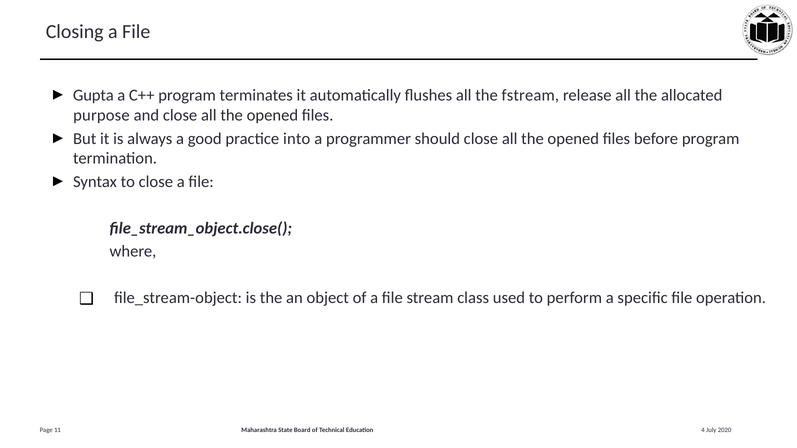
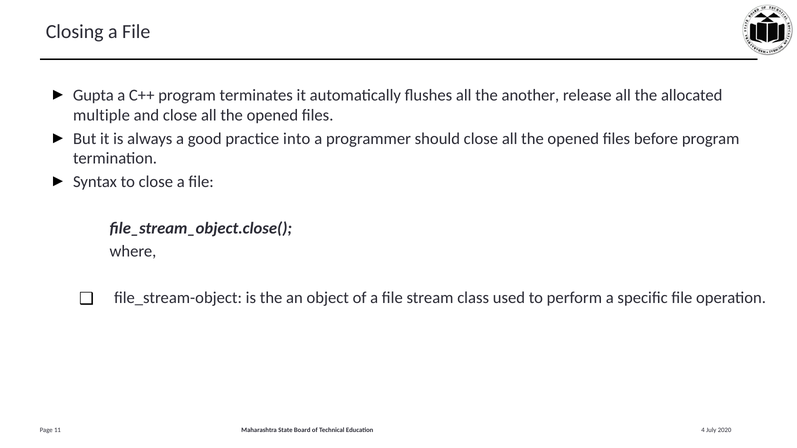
fstream: fstream -> another (530, 95)
purpose: purpose -> multiple (101, 115)
